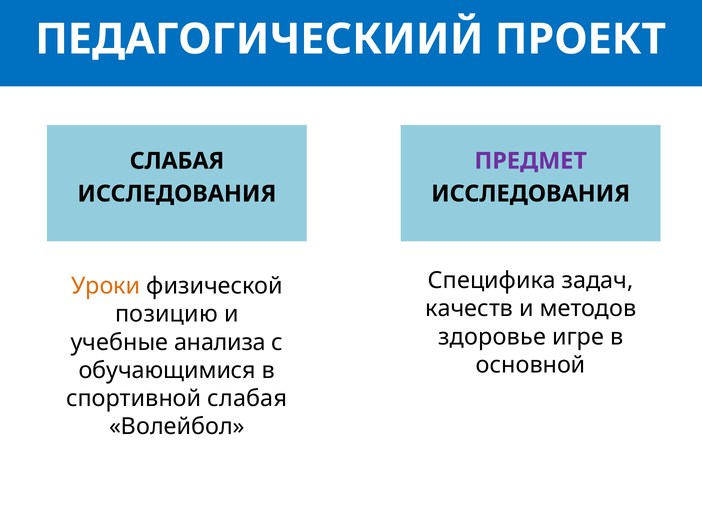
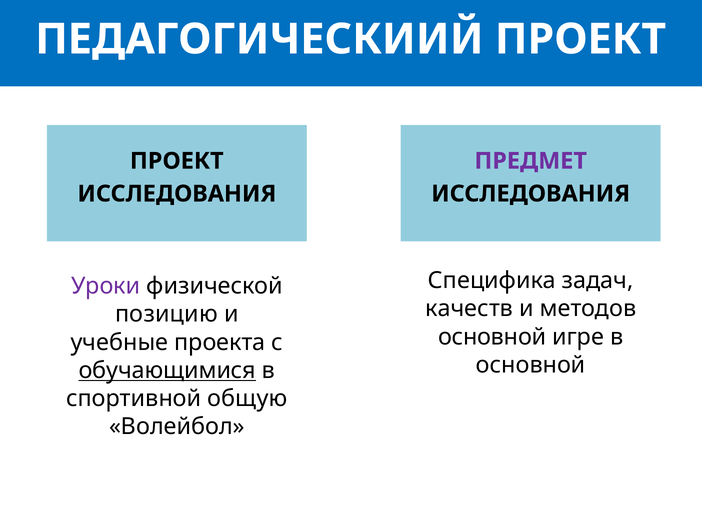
СЛАБАЯ: СЛАБАЯ -> ПРОЕКТ (177, 161)
Уроки colour: orange -> purple (106, 286)
здоровье: здоровье -> основной (492, 337)
анализа: анализа -> проекта (220, 342)
обучающимися underline: none -> present (167, 370)
спортивной слабая: слабая -> общую (247, 398)
